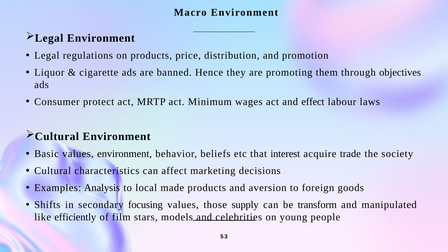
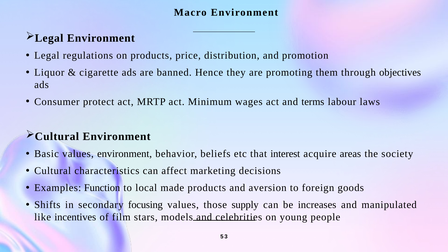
effect: effect -> terms (313, 102)
trade: trade -> areas (350, 154)
Analysis: Analysis -> Function (102, 188)
transform: transform -> increases (317, 205)
efficiently: efficiently -> incentives (75, 217)
